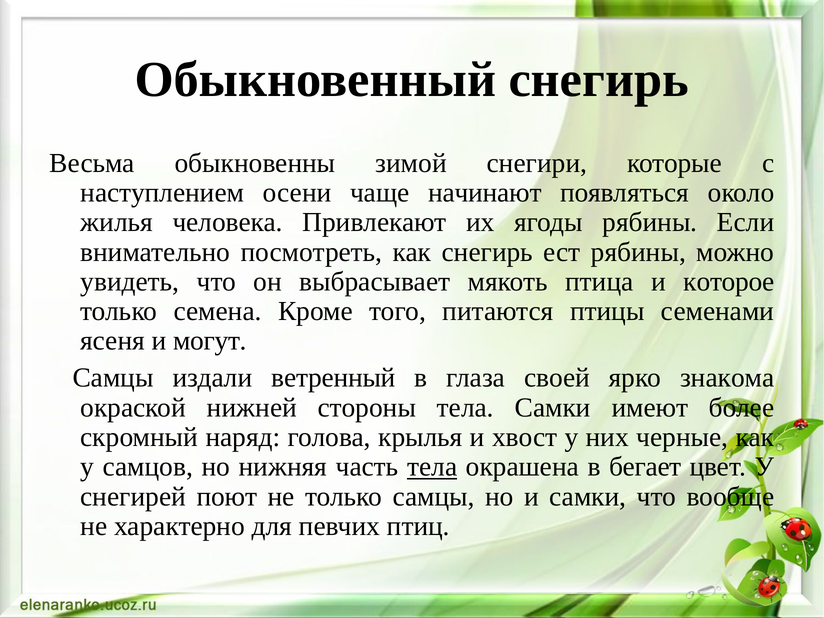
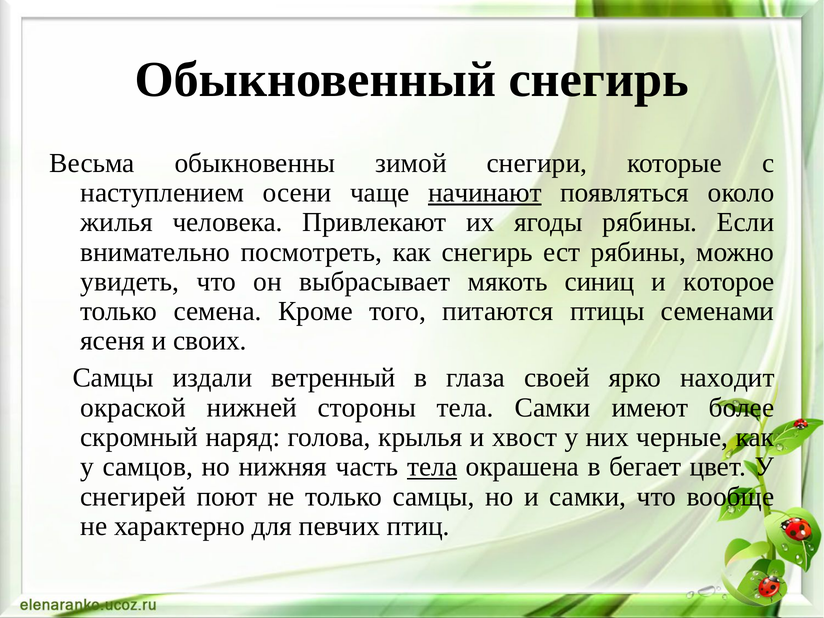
начинают underline: none -> present (485, 193)
птица: птица -> синиц (600, 282)
могут: могут -> своих (210, 341)
знакома: знакома -> находит (727, 378)
